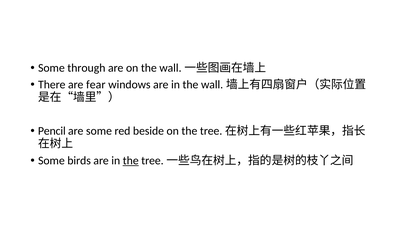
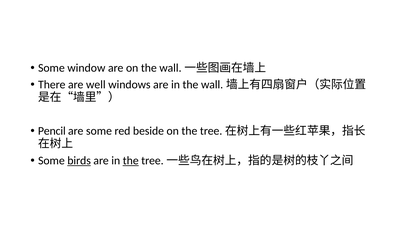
through: through -> window (86, 68)
fear: fear -> well (96, 85)
birds underline: none -> present (79, 160)
